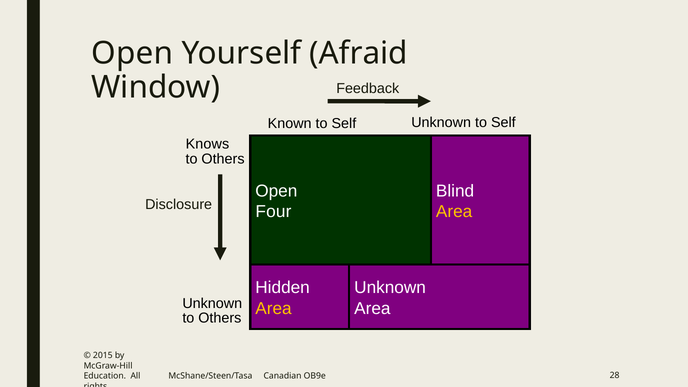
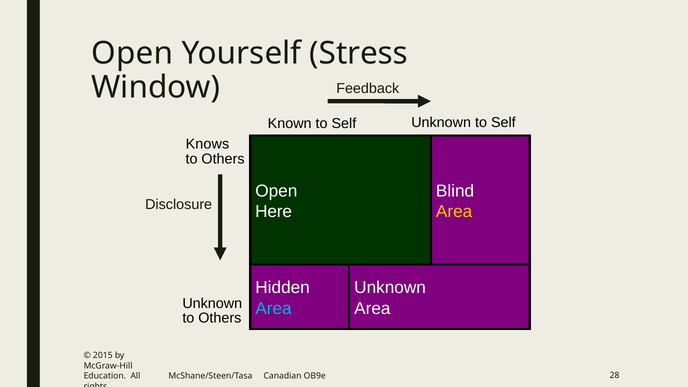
Afraid: Afraid -> Stress (359, 54)
Four: Four -> Here (274, 212)
Area colour: yellow -> light blue (274, 308)
